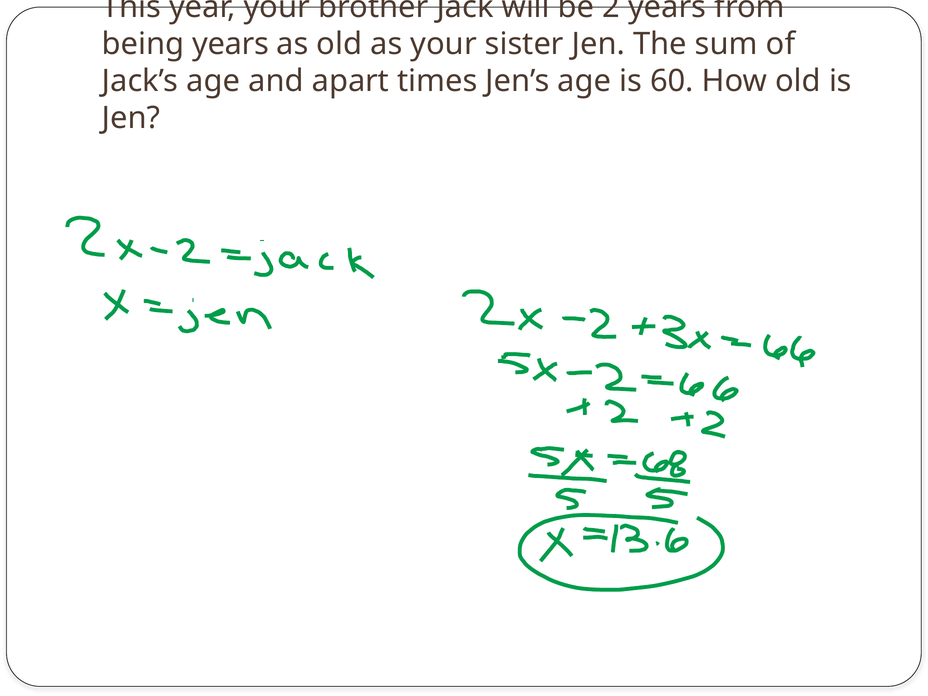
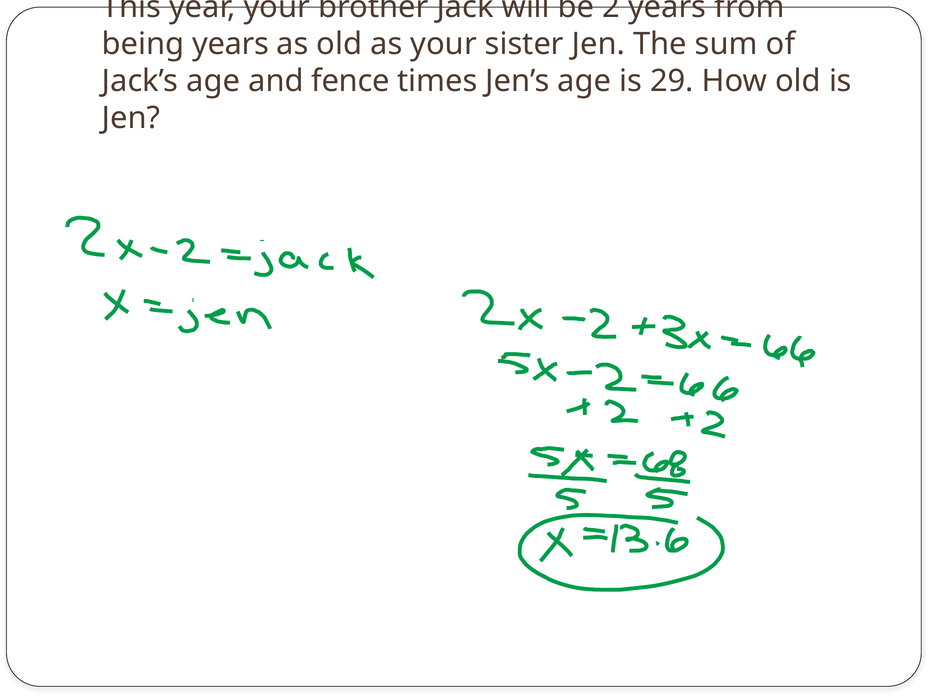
apart: apart -> fence (351, 81)
60: 60 -> 29 (672, 81)
